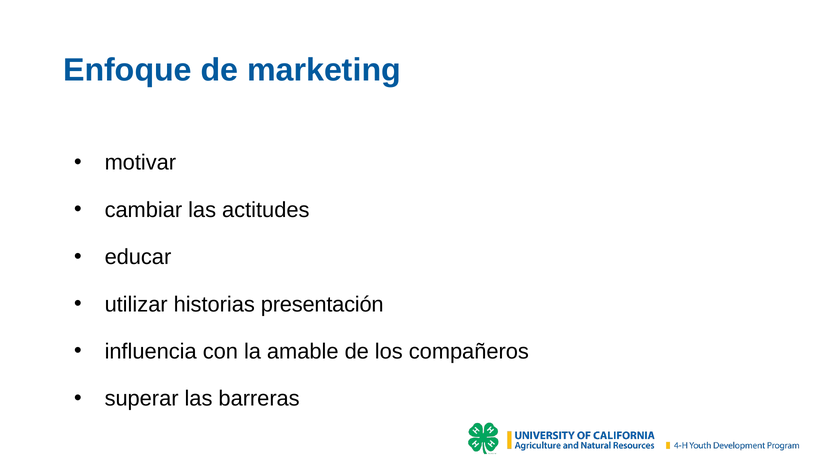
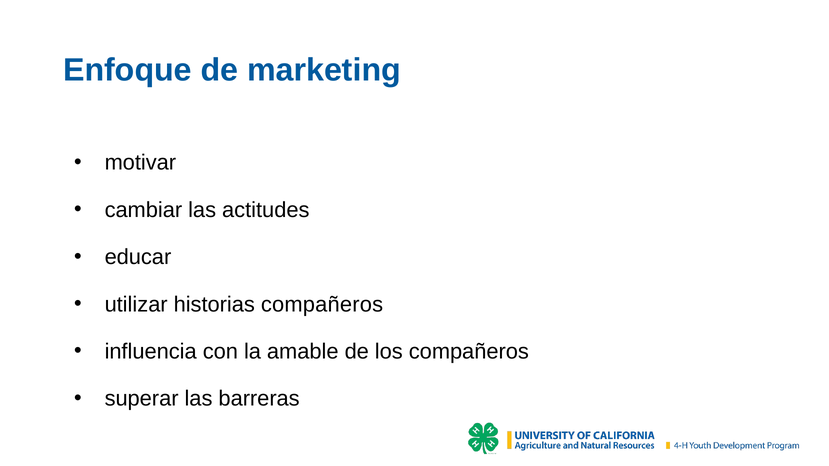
historias presentación: presentación -> compañeros (322, 305)
